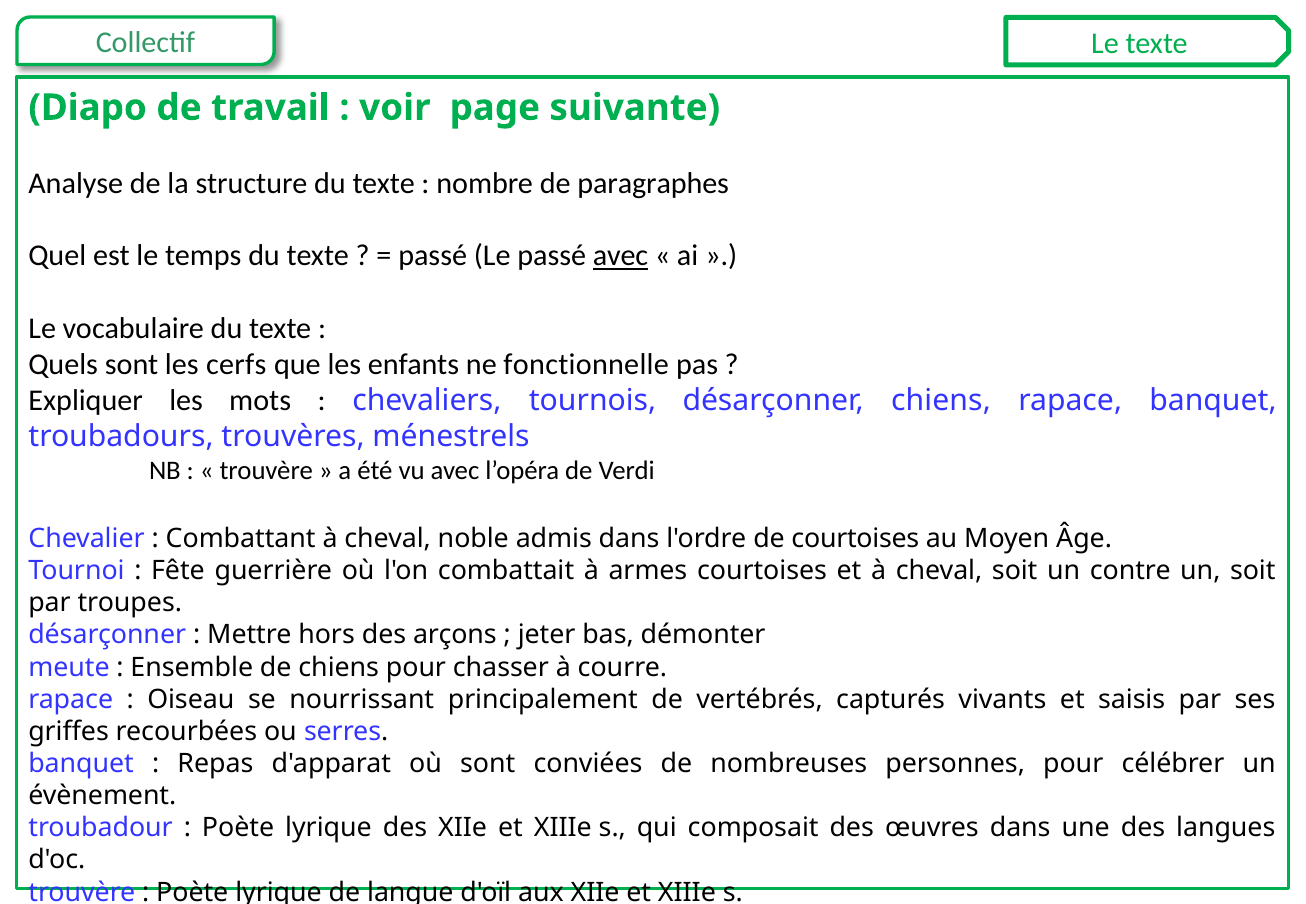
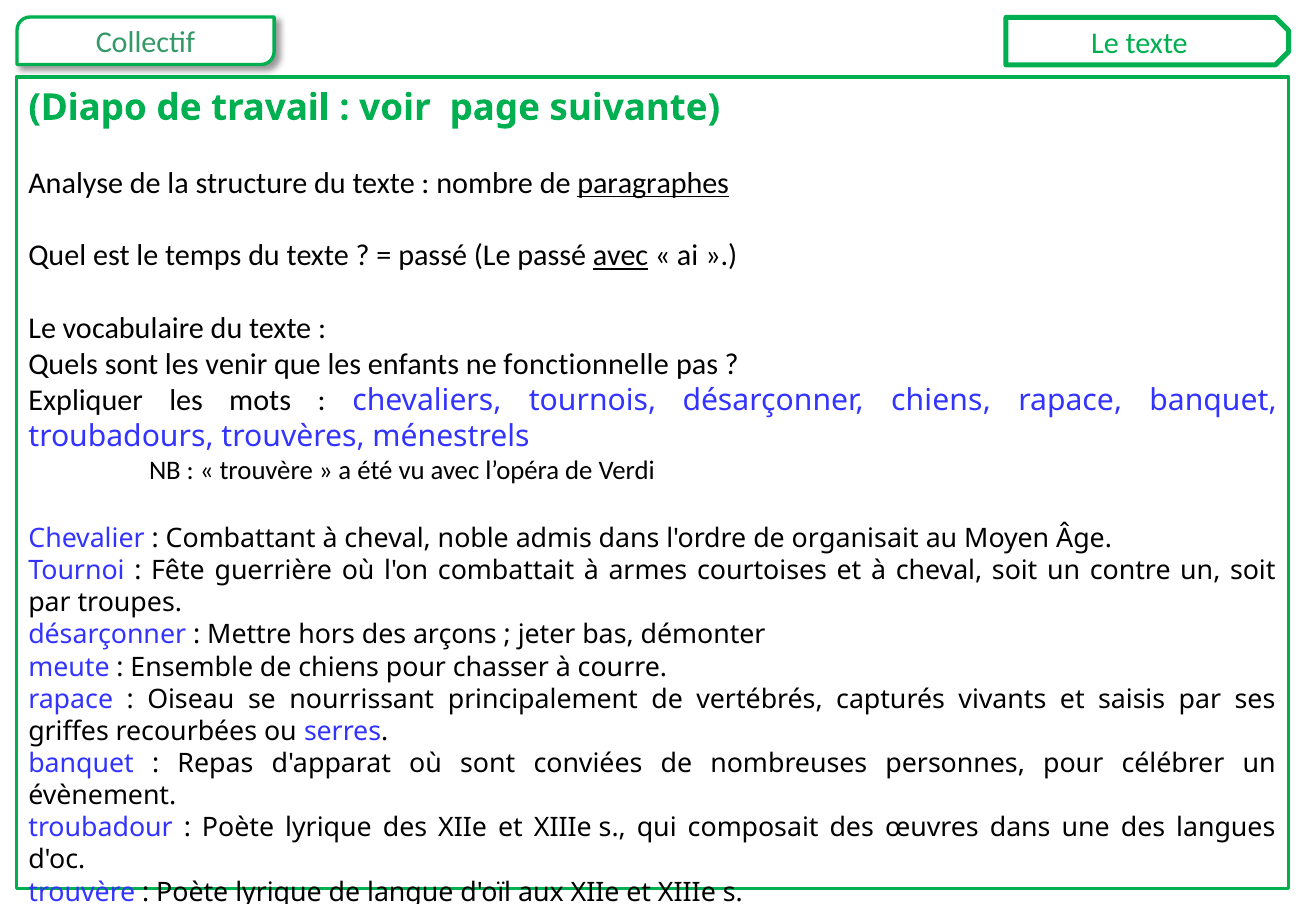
paragraphes underline: none -> present (653, 184)
cerfs: cerfs -> venir (236, 365)
de courtoises: courtoises -> organisait (855, 539)
